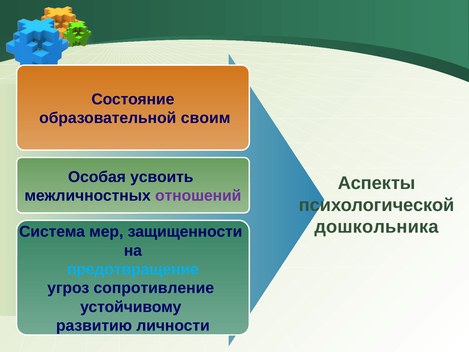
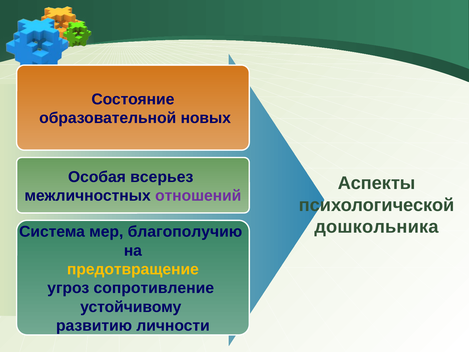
своим: своим -> новых (206, 118)
усвоить: усвоить -> всерьез (162, 177)
защищенности: защищенности -> благополучию (185, 232)
предотвращение colour: light blue -> yellow (133, 269)
